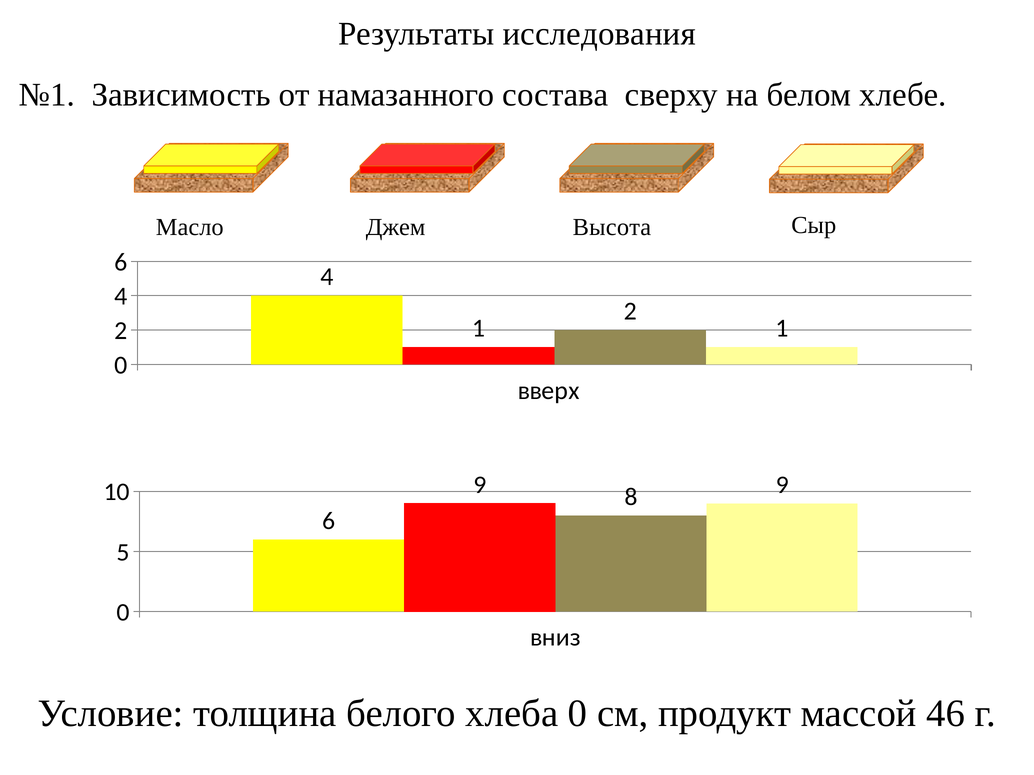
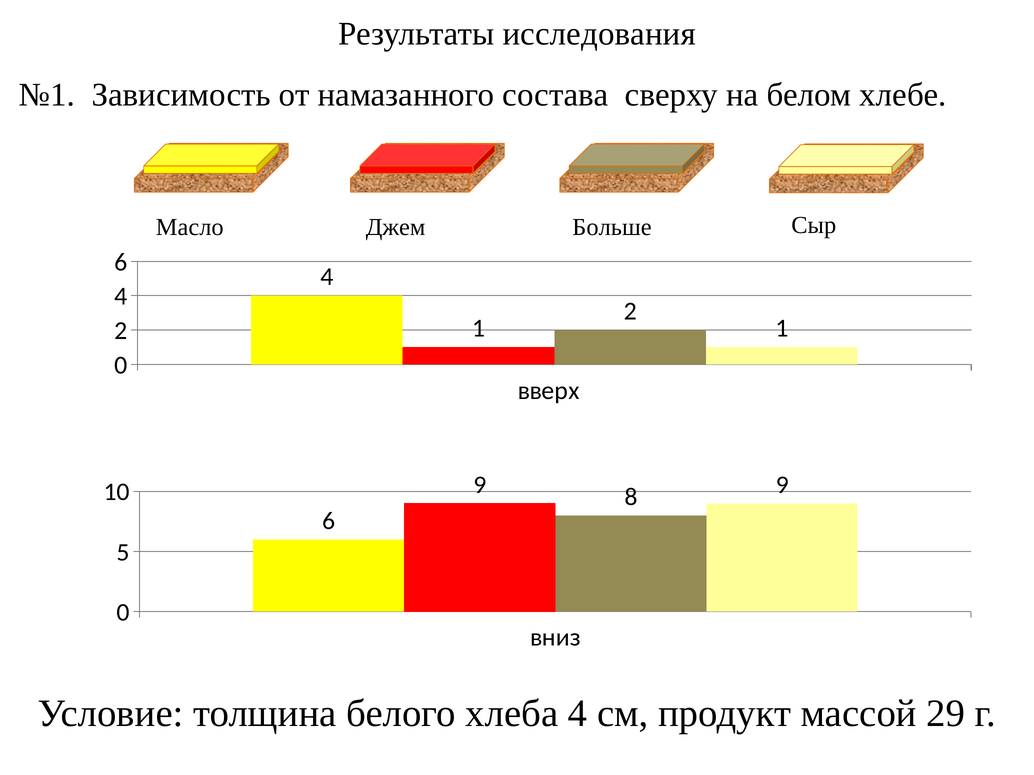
Высота: Высота -> Больше (612, 227)
хлеба 0: 0 -> 4 (578, 714)
46: 46 -> 29 (946, 714)
